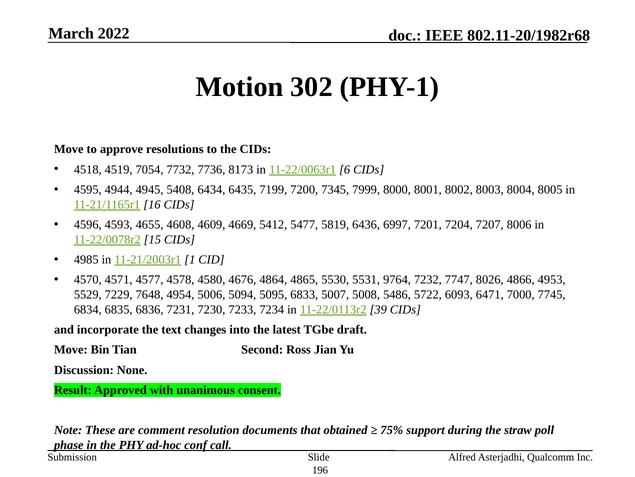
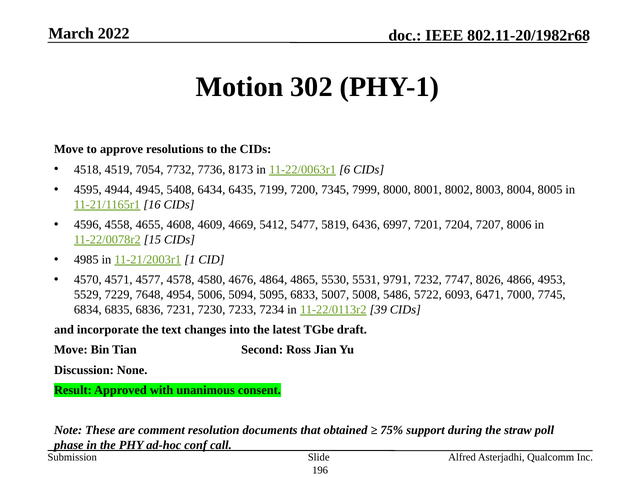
4593: 4593 -> 4558 (119, 224)
9764: 9764 -> 9791 (397, 279)
